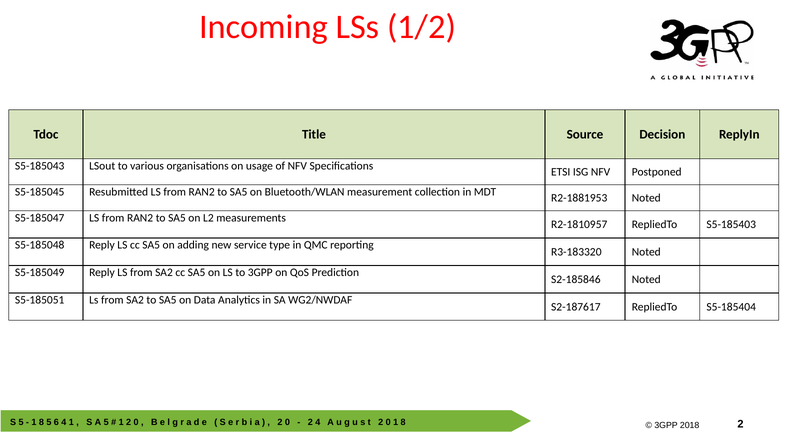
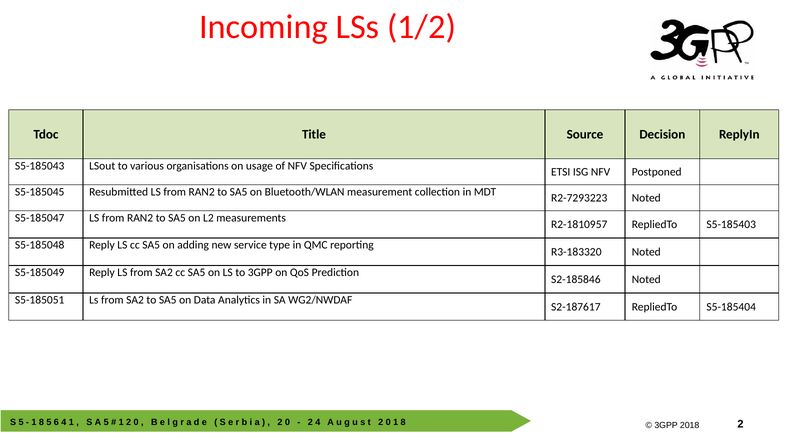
R2-1881953: R2-1881953 -> R2-7293223 (579, 198)
